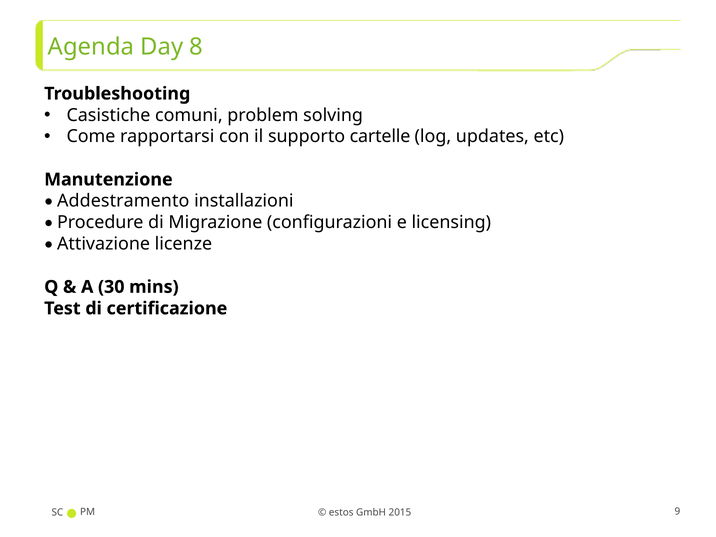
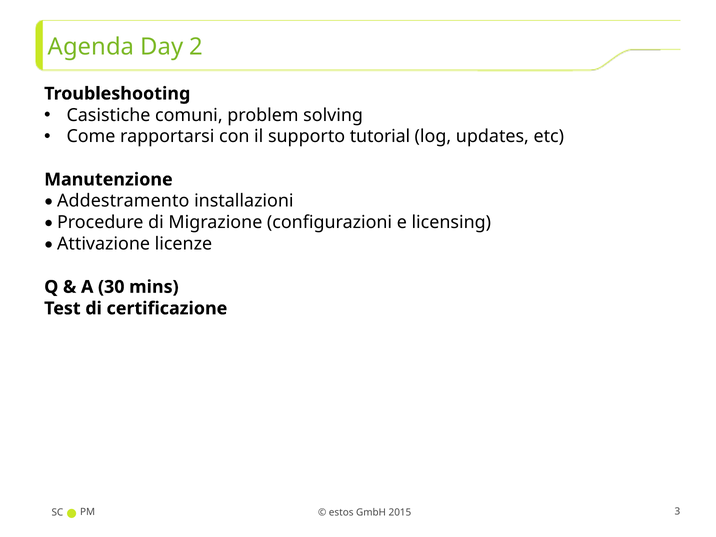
8: 8 -> 2 (196, 47)
cartelle: cartelle -> tutorial (380, 137)
9: 9 -> 3 (677, 512)
